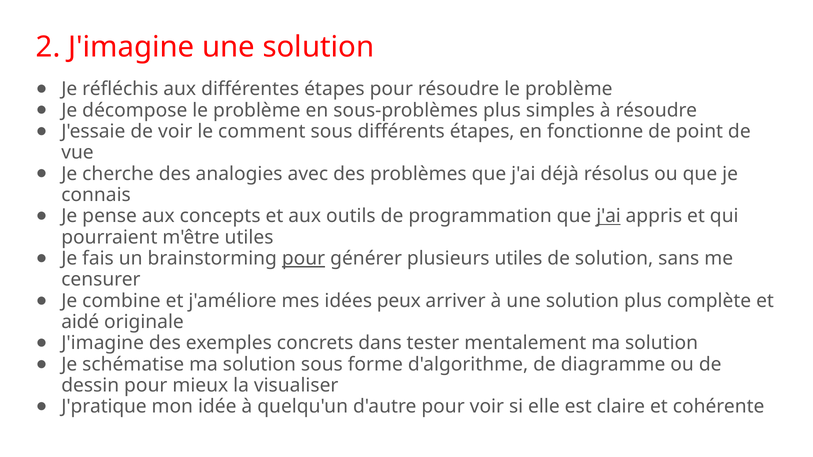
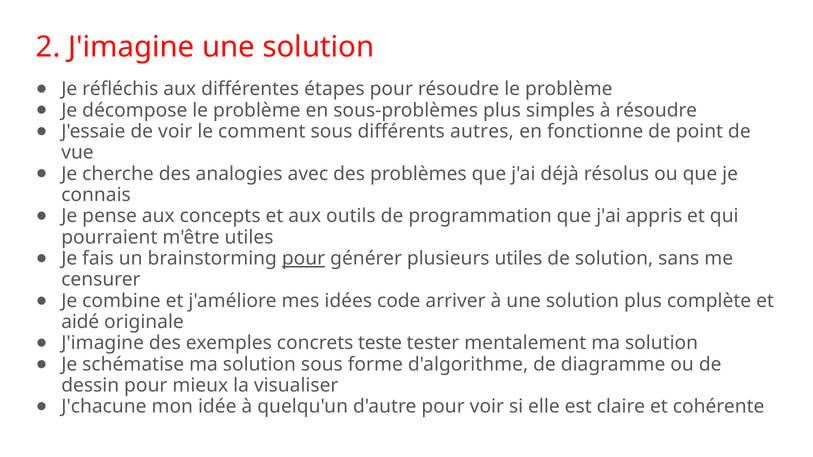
différents étapes: étapes -> autres (482, 131)
j'ai underline: present -> none (609, 216)
peux: peux -> code (399, 301)
dans: dans -> teste (380, 343)
J'pratique: J'pratique -> J'chacune (104, 407)
